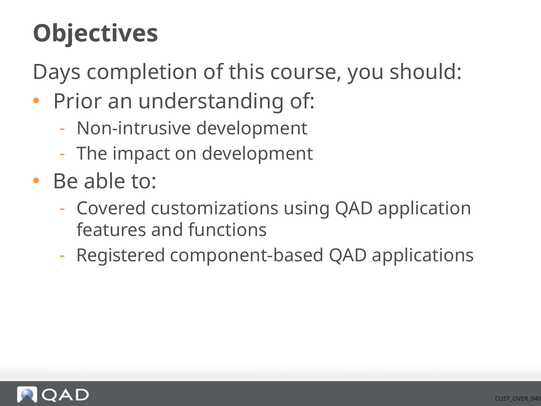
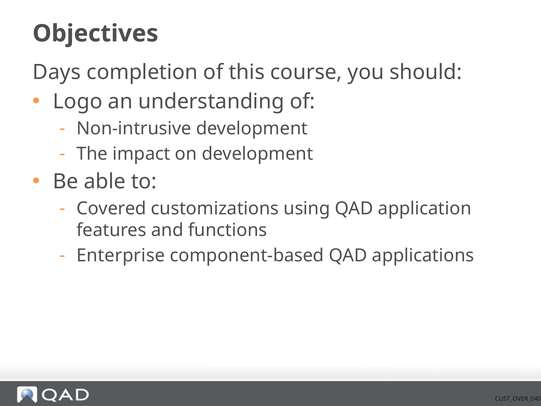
Prior: Prior -> Logo (78, 102)
Registered: Registered -> Enterprise (121, 255)
